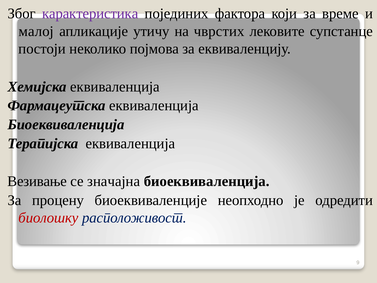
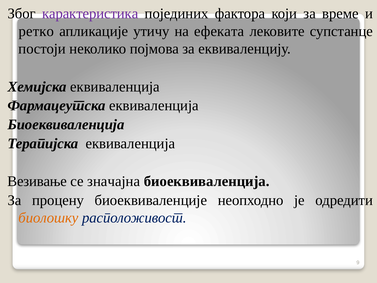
малој: малој -> ретко (36, 31)
чврстих: чврстих -> ефеката (219, 31)
биолошку colour: red -> orange (48, 218)
